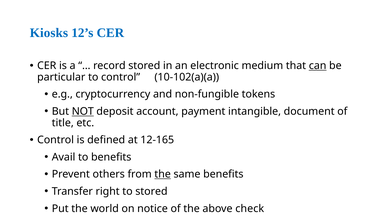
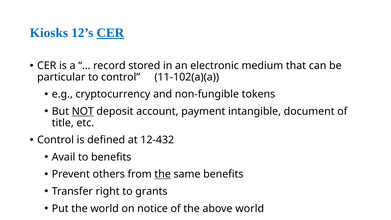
CER underline: none -> present (110, 33)
can underline: present -> none (318, 66)
10-102(a)(a: 10-102(a)(a -> 11-102(a)(a (187, 77)
12-165: 12-165 -> 12-432 (157, 140)
to stored: stored -> grants (151, 191)
above check: check -> world (250, 208)
